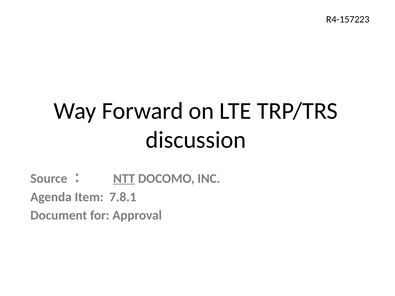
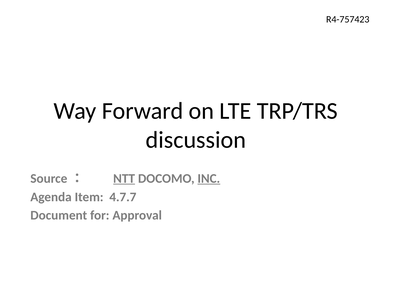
R4-157223: R4-157223 -> R4-757423 (348, 19)
INC underline: none -> present (209, 179)
7.8.1: 7.8.1 -> 4.7.7 (123, 197)
